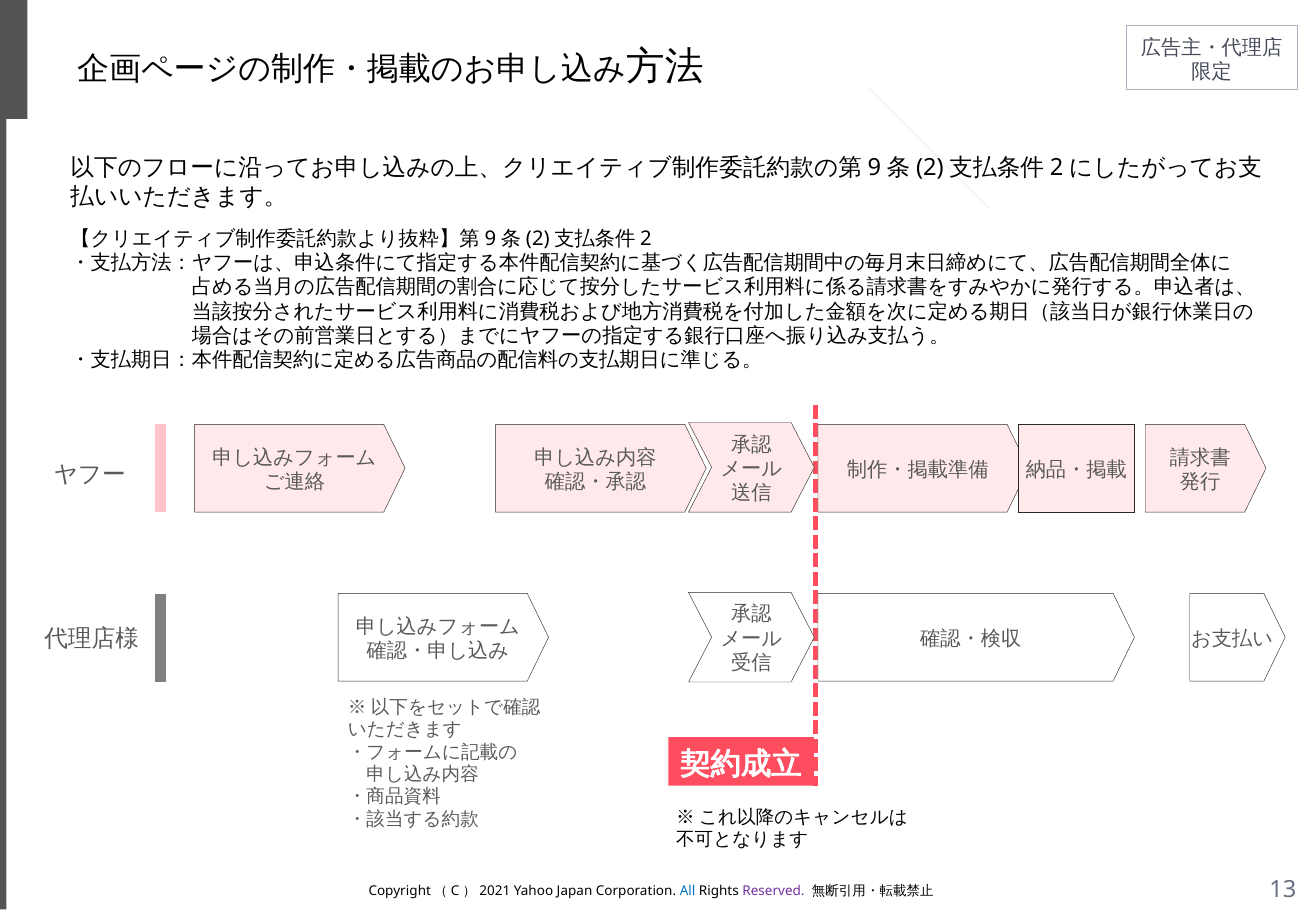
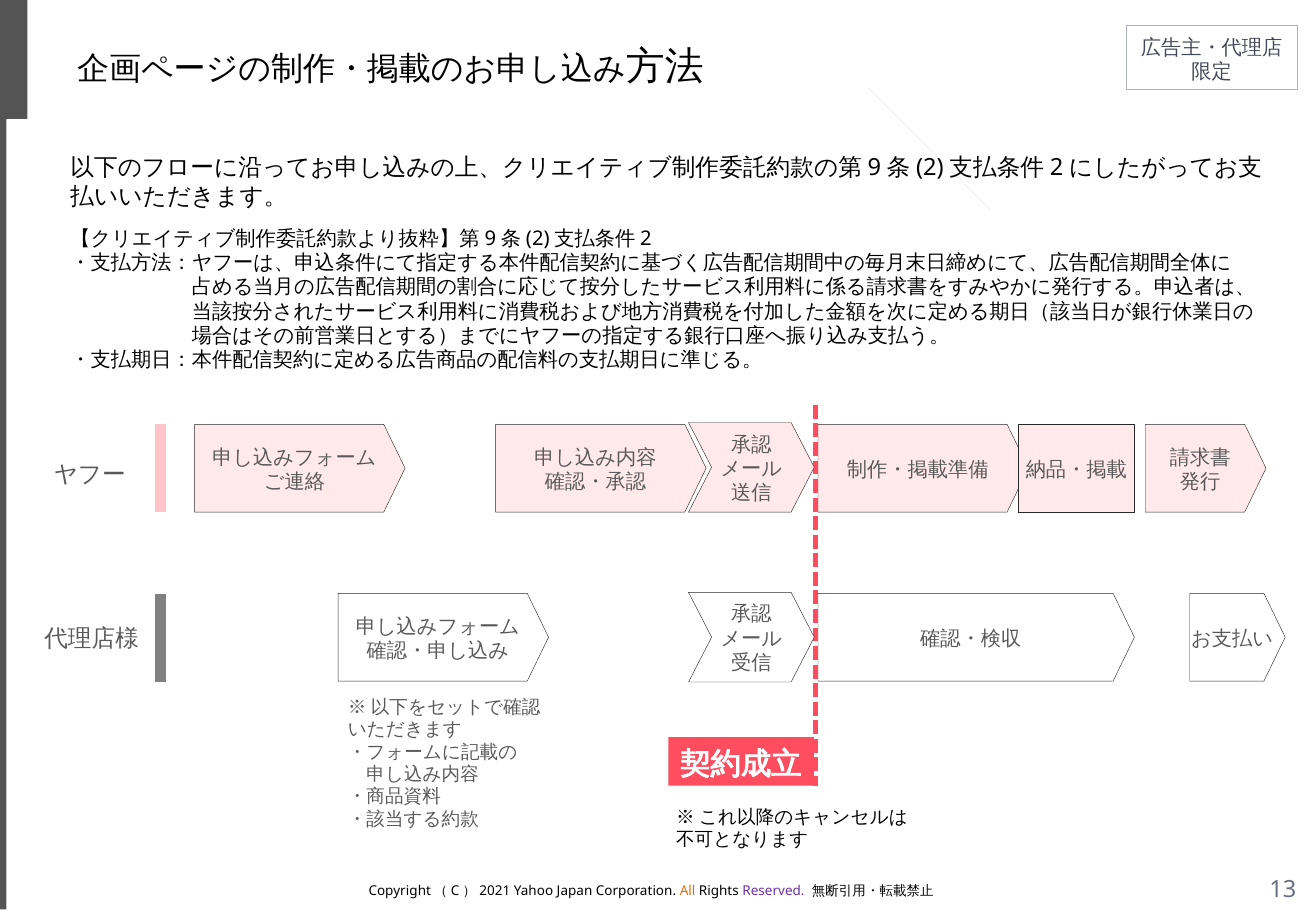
All colour: blue -> orange (688, 891)
